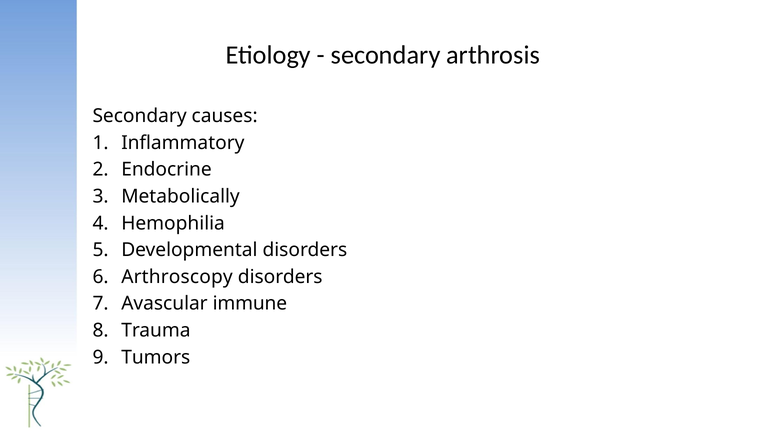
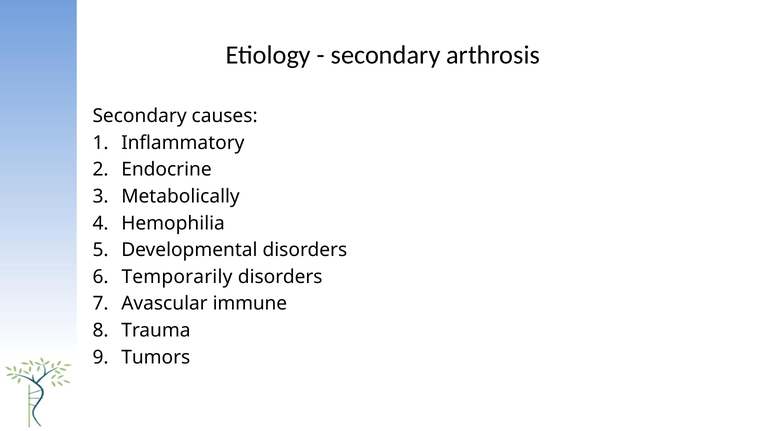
Arthroscopy: Arthroscopy -> Temporarily (177, 277)
